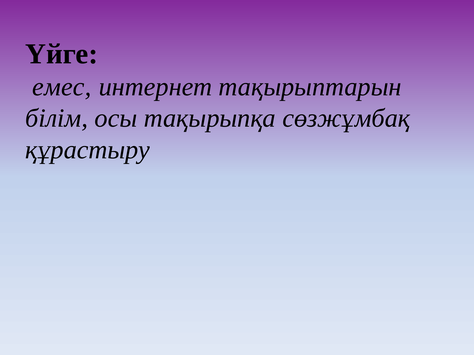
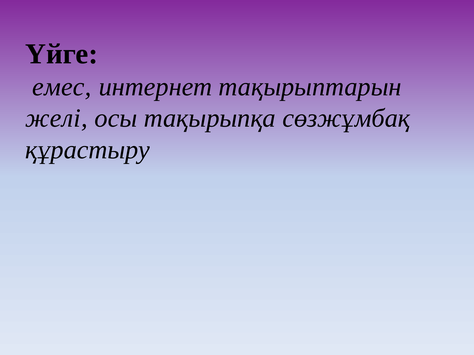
білім: білім -> желі (56, 118)
